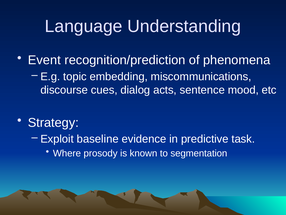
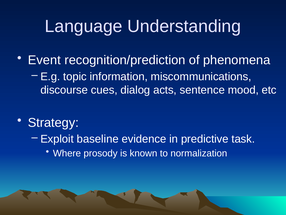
embedding: embedding -> information (119, 76)
segmentation: segmentation -> normalization (199, 153)
